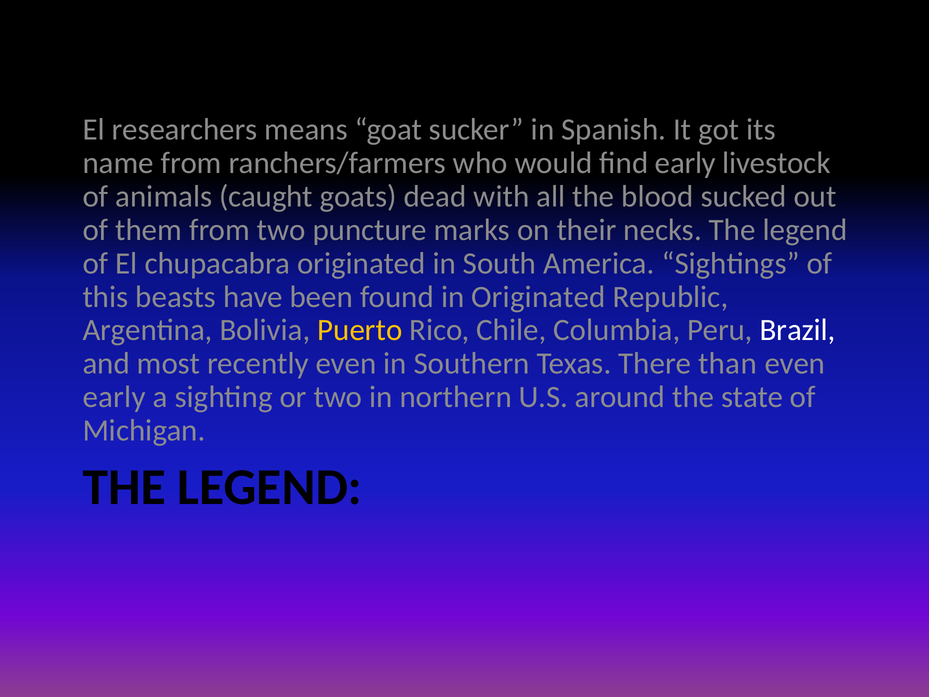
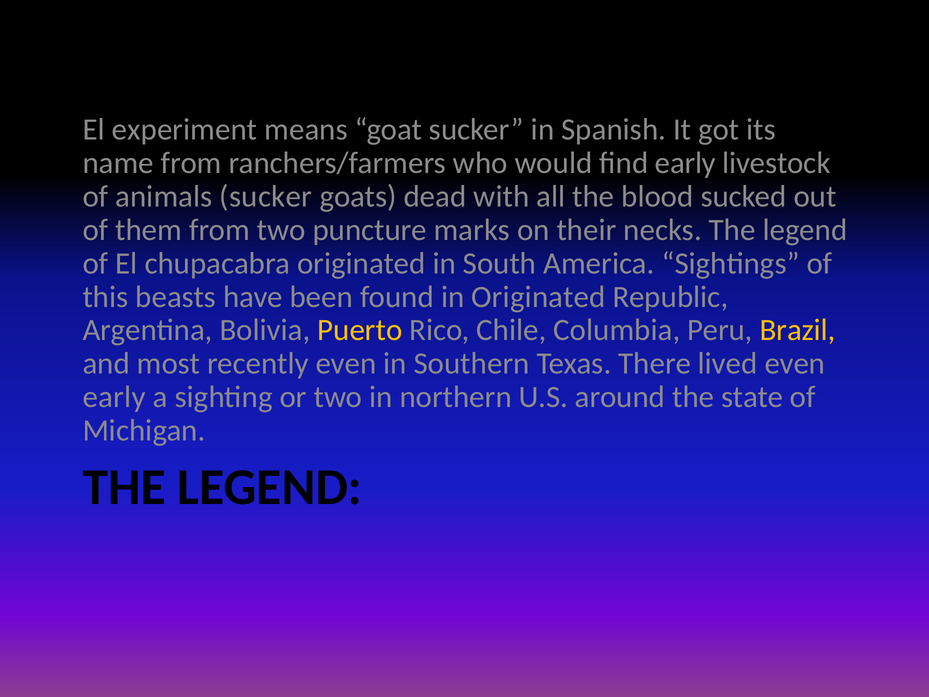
researchers: researchers -> experiment (185, 130)
animals caught: caught -> sucker (266, 196)
Brazil colour: white -> yellow (798, 330)
than: than -> lived (728, 364)
